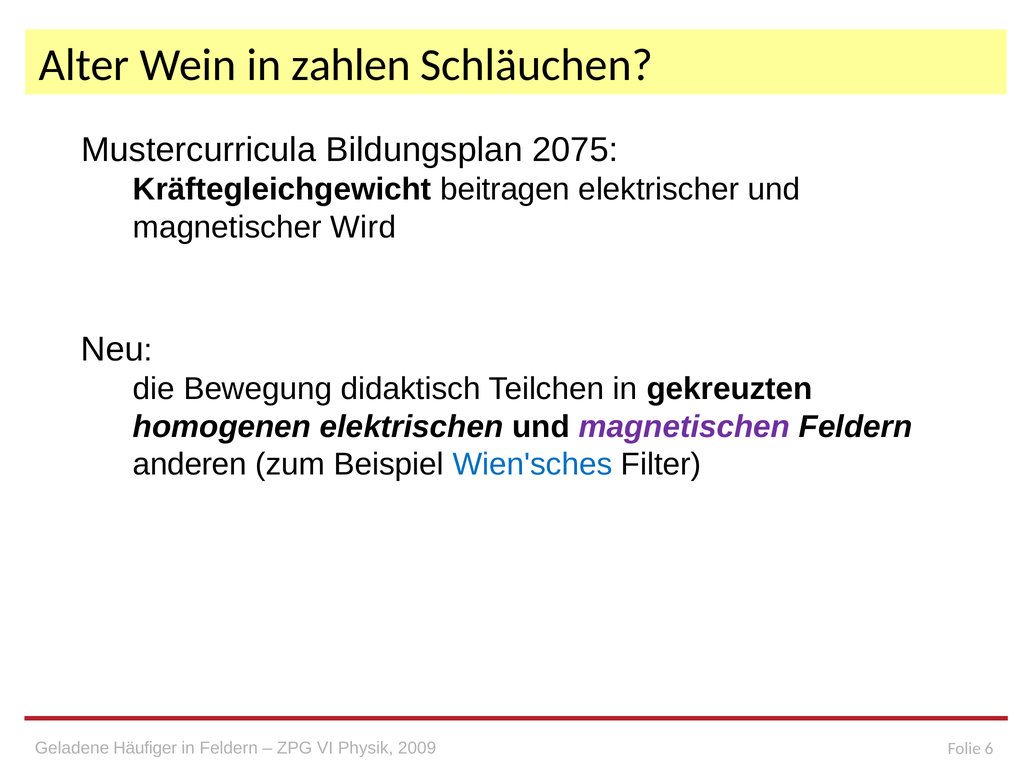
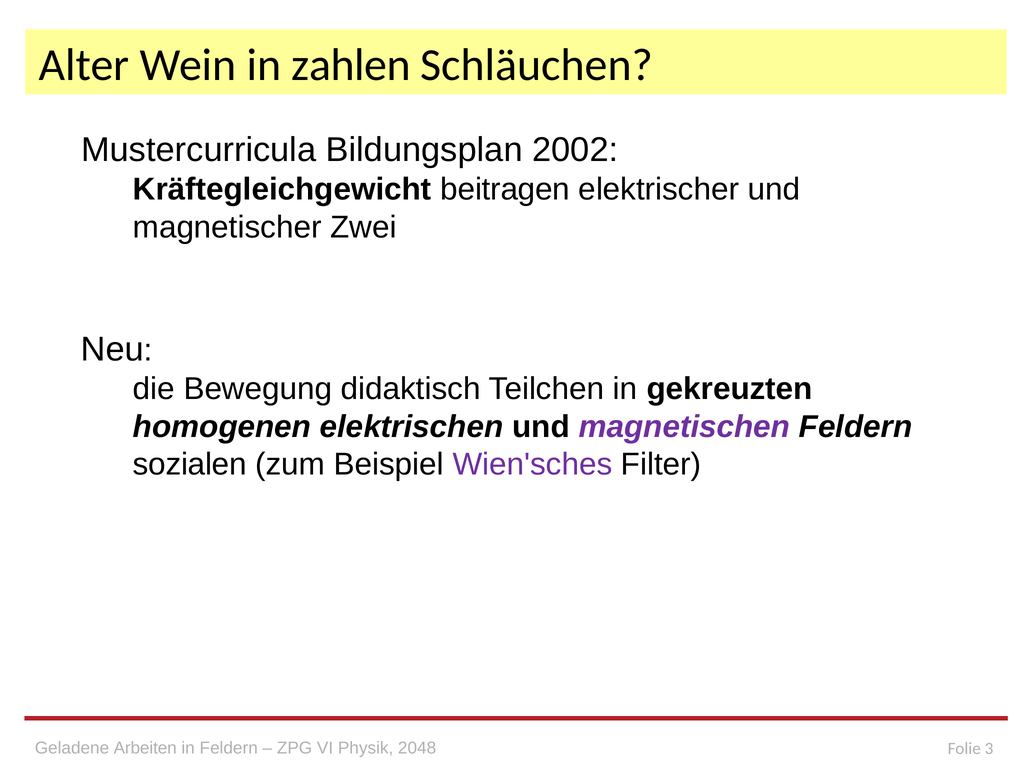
2075: 2075 -> 2002 (575, 150)
Wird: Wird -> Zwei (363, 227)
anderen: anderen -> sozialen (190, 464)
Wien'sches colour: blue -> purple (532, 464)
Häufiger: Häufiger -> Arbeiten (145, 748)
2009: 2009 -> 2048 (417, 748)
6: 6 -> 3 (989, 749)
